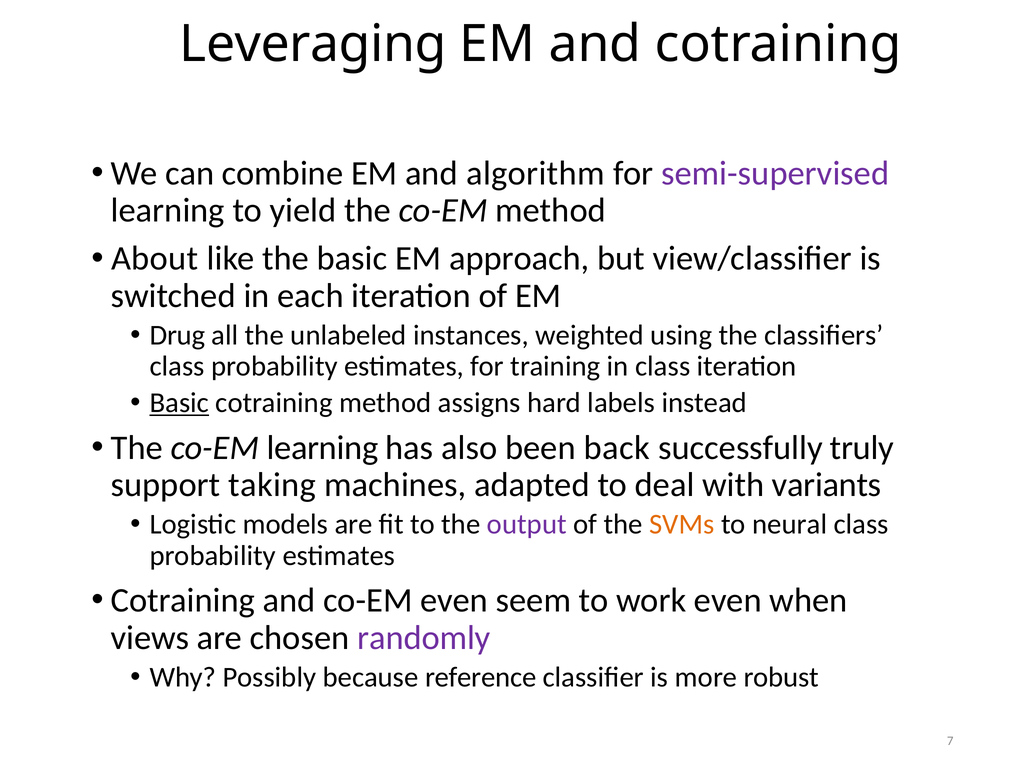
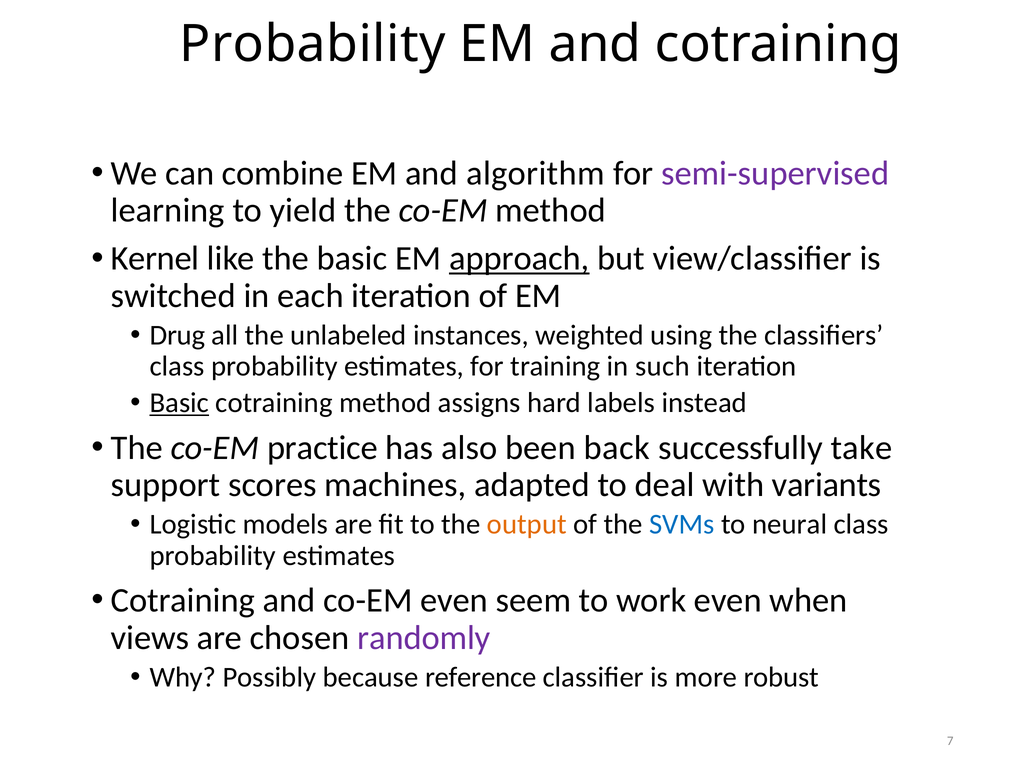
Leveraging: Leveraging -> Probability (312, 44)
About: About -> Kernel (155, 259)
approach underline: none -> present (519, 259)
in class: class -> such (663, 367)
co-EM learning: learning -> practice (322, 448)
truly: truly -> take (862, 448)
taking: taking -> scores (272, 485)
output colour: purple -> orange (527, 525)
SVMs colour: orange -> blue (682, 525)
